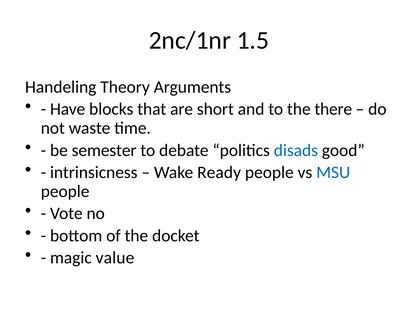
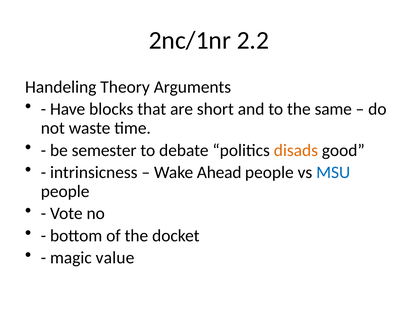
1.5: 1.5 -> 2.2 (253, 40)
there: there -> same (333, 109)
disads colour: blue -> orange (296, 150)
Ready: Ready -> Ahead (219, 172)
